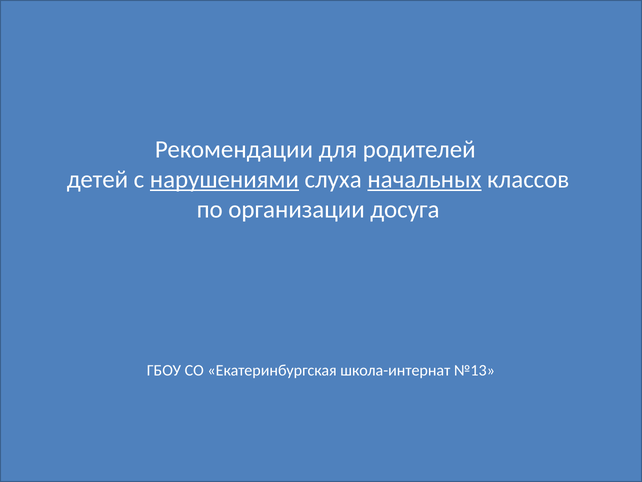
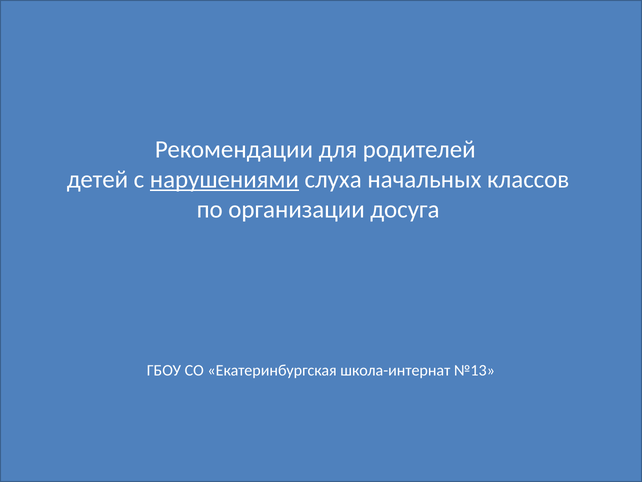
начальных underline: present -> none (424, 179)
